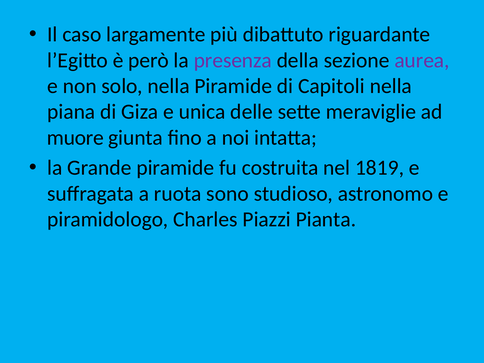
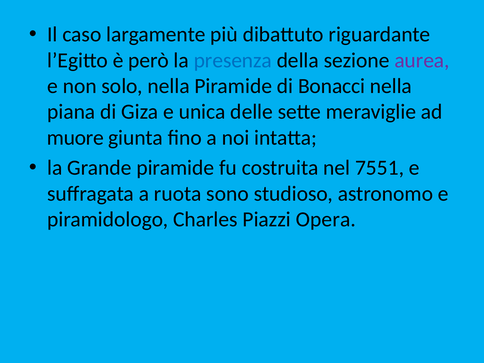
presenza colour: purple -> blue (233, 60)
Capitoli: Capitoli -> Bonacci (332, 86)
1819: 1819 -> 7551 (380, 168)
Pianta: Pianta -> Opera (326, 219)
